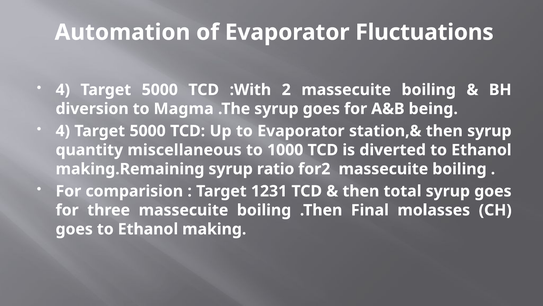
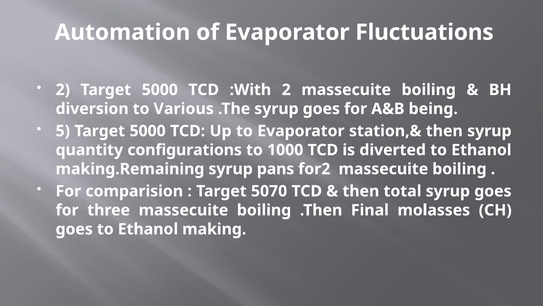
4: 4 -> 2 (63, 90)
Magma: Magma -> Various (184, 109)
4: 4 -> 5 (63, 131)
miscellaneous: miscellaneous -> configurations (185, 150)
ratio: ratio -> pans (276, 169)
1231: 1231 -> 5070 (269, 191)
